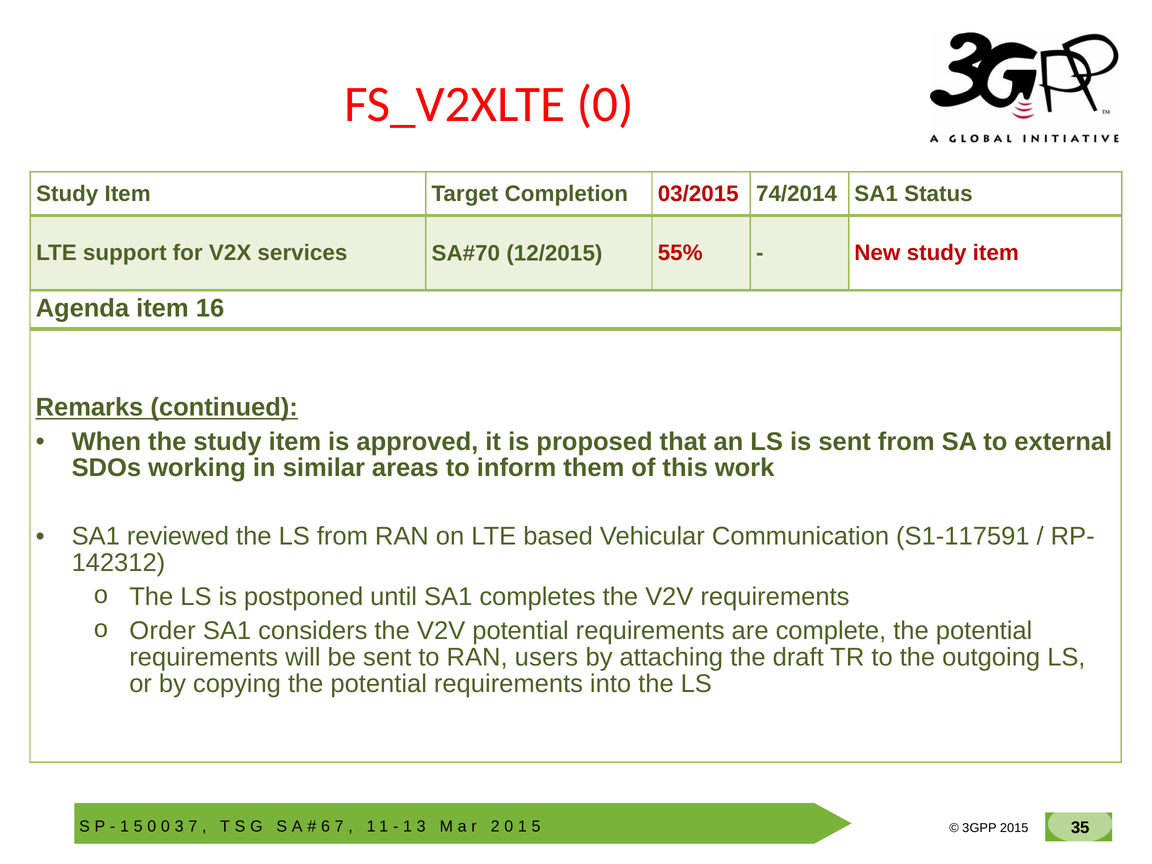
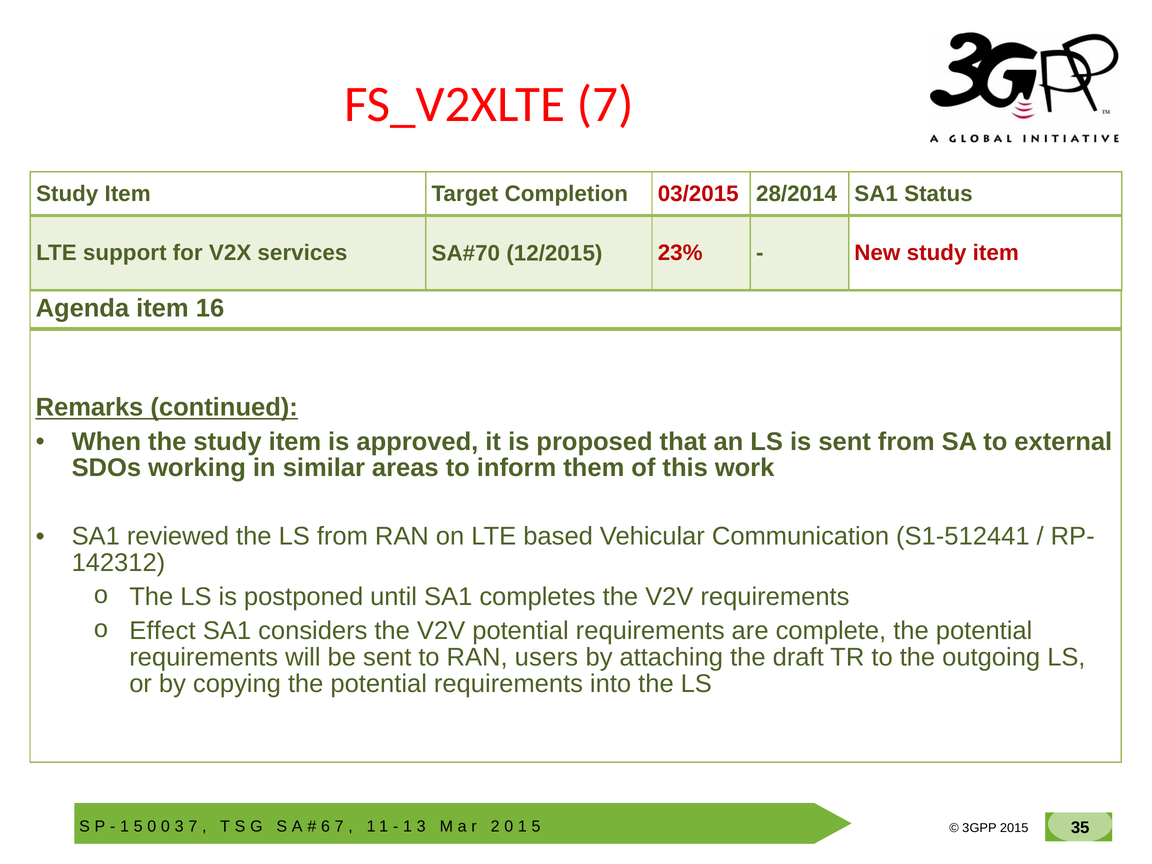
FS_V2XLTE 0: 0 -> 7 (605, 104)
74/2014: 74/2014 -> 28/2014 (797, 194)
55%: 55% -> 23% (680, 253)
S1-117591: S1-117591 -> S1-512441 (963, 536)
Order: Order -> Effect (163, 631)
